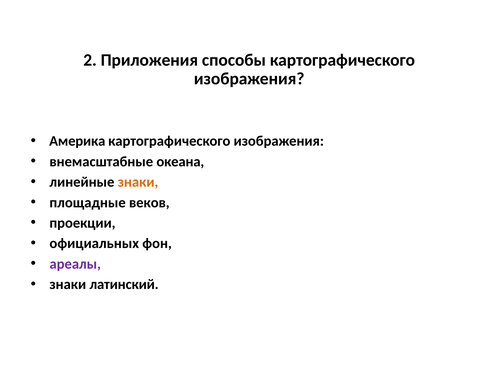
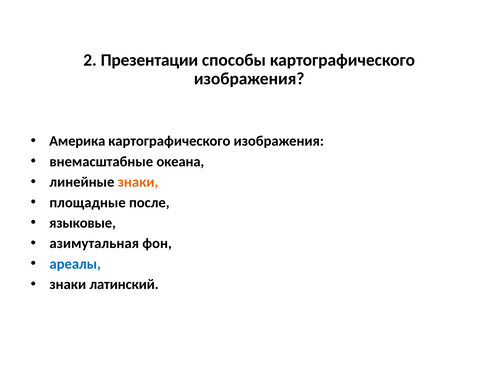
Приложения: Приложения -> Презентации (149, 60)
веков: веков -> после (149, 202)
проекции: проекции -> языковые (83, 223)
официальных: официальных -> азимутальная (94, 243)
ареалы colour: purple -> blue (75, 264)
